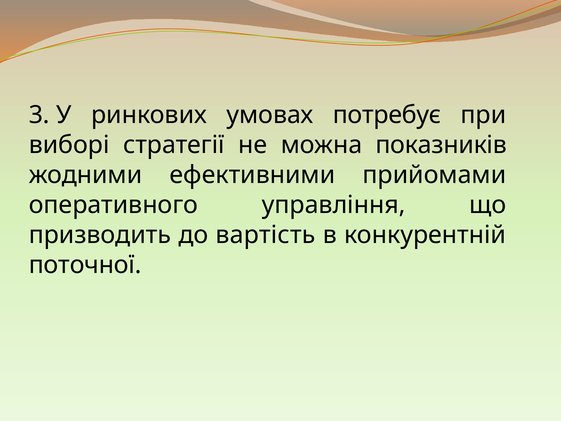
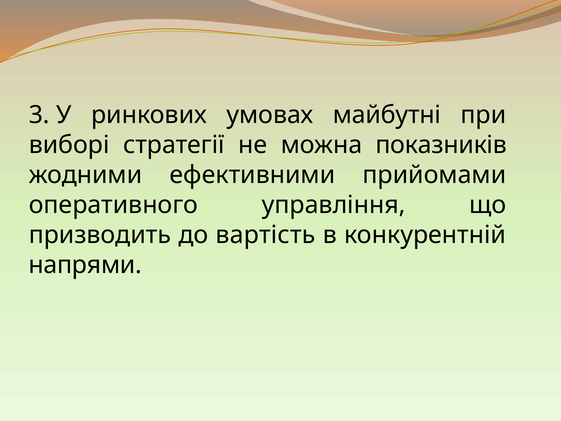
потребує: потребує -> майбутні (387, 115)
поточної: поточної -> напрями (85, 265)
